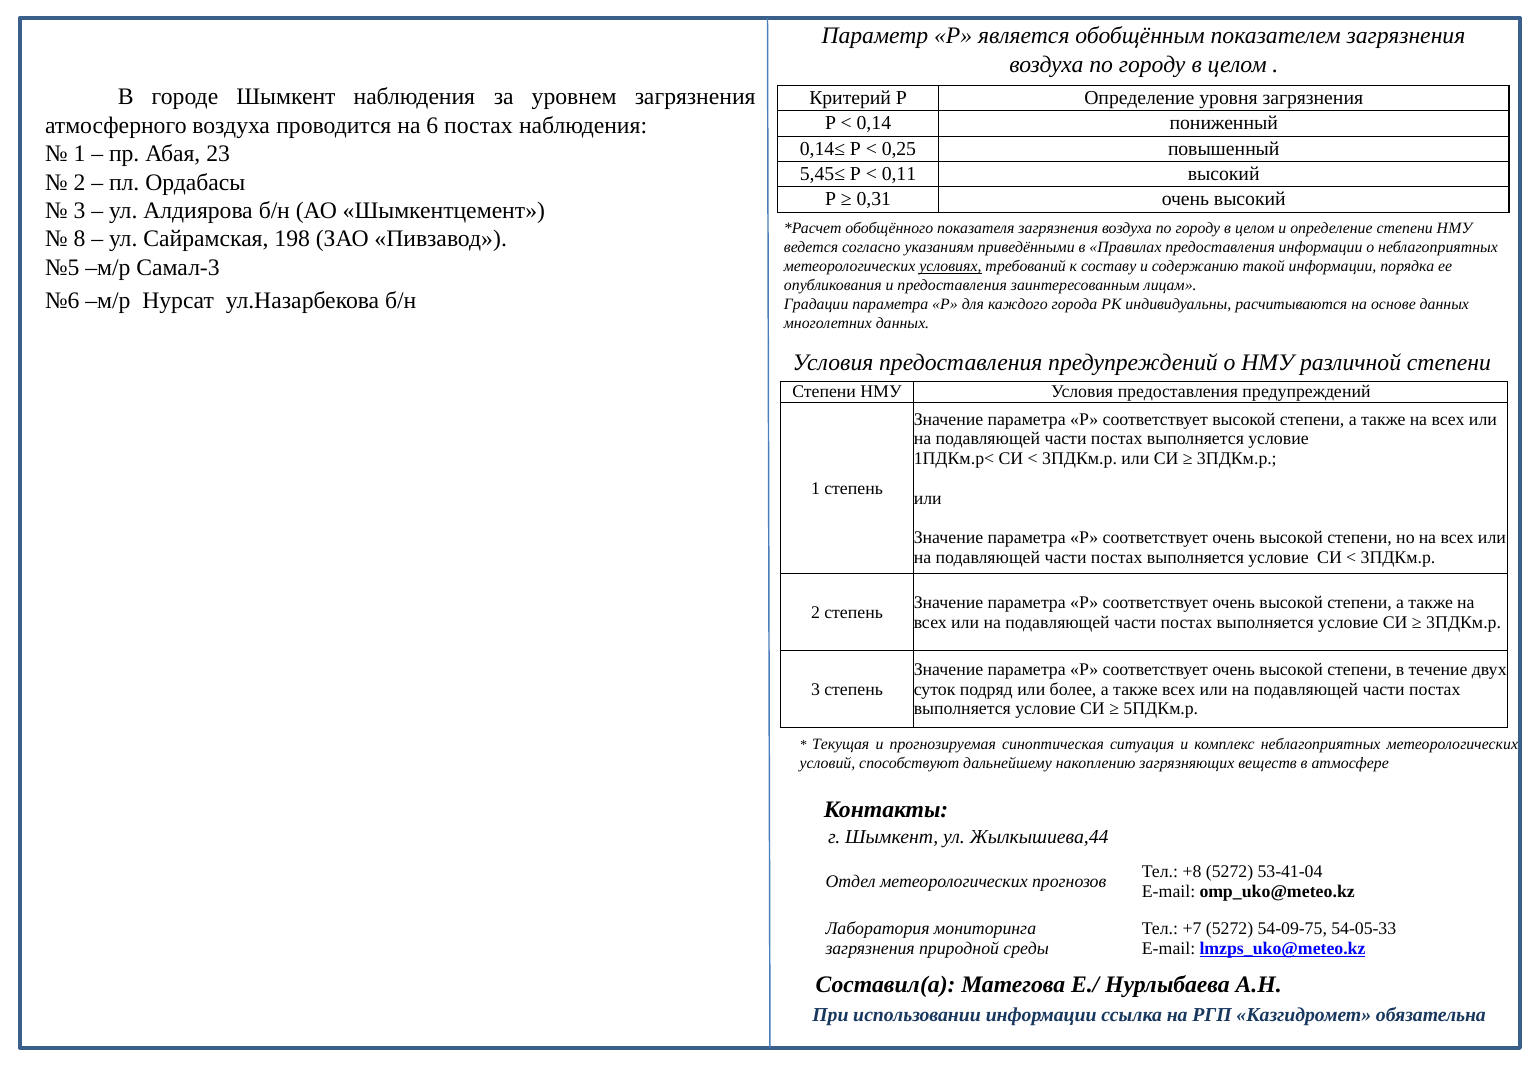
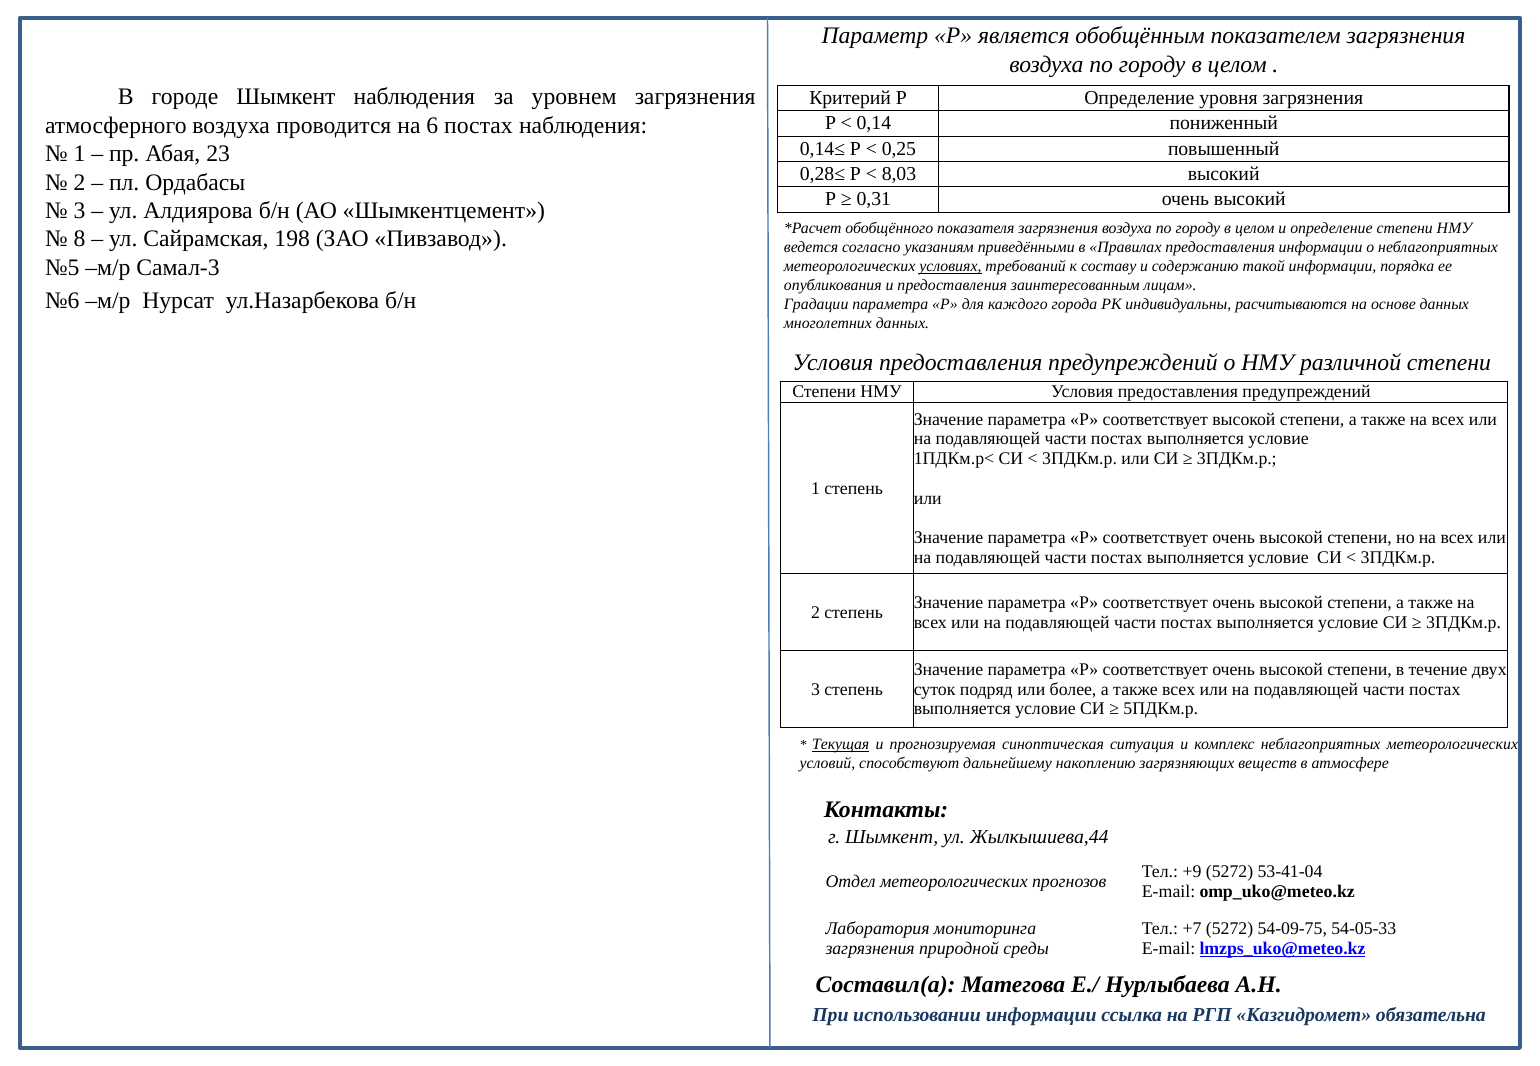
5,45≤: 5,45≤ -> 0,28≤ (823, 174)
0,11: 0,11 -> 8,03 (899, 174)
Текущая underline: none -> present (841, 745)
+8: +8 -> +9 (1192, 872)
